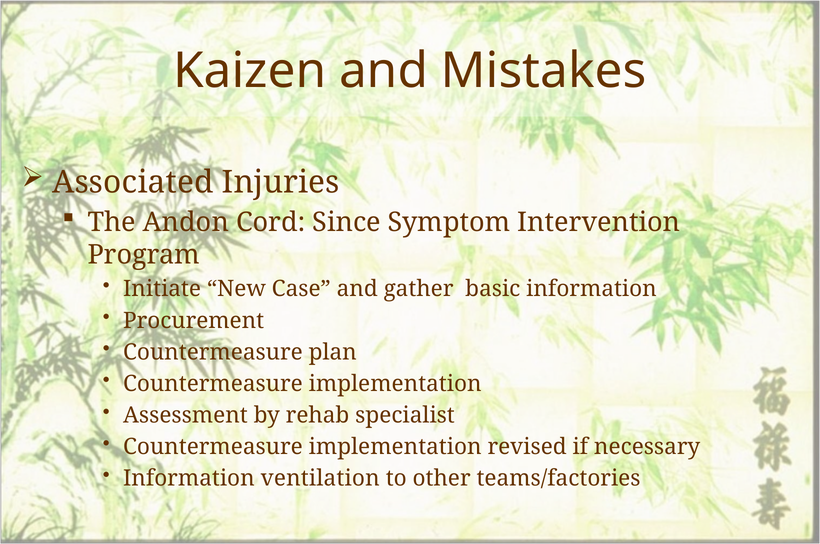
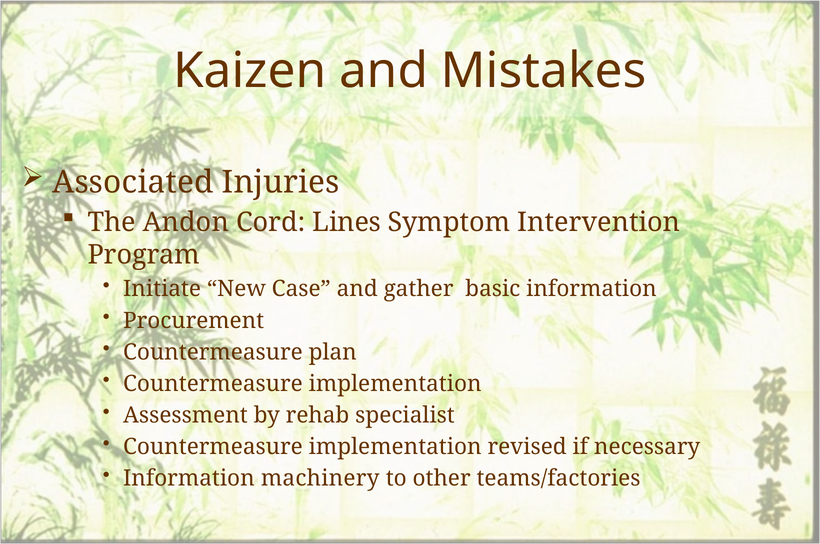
Since: Since -> Lines (347, 222)
ventilation: ventilation -> machinery (320, 478)
